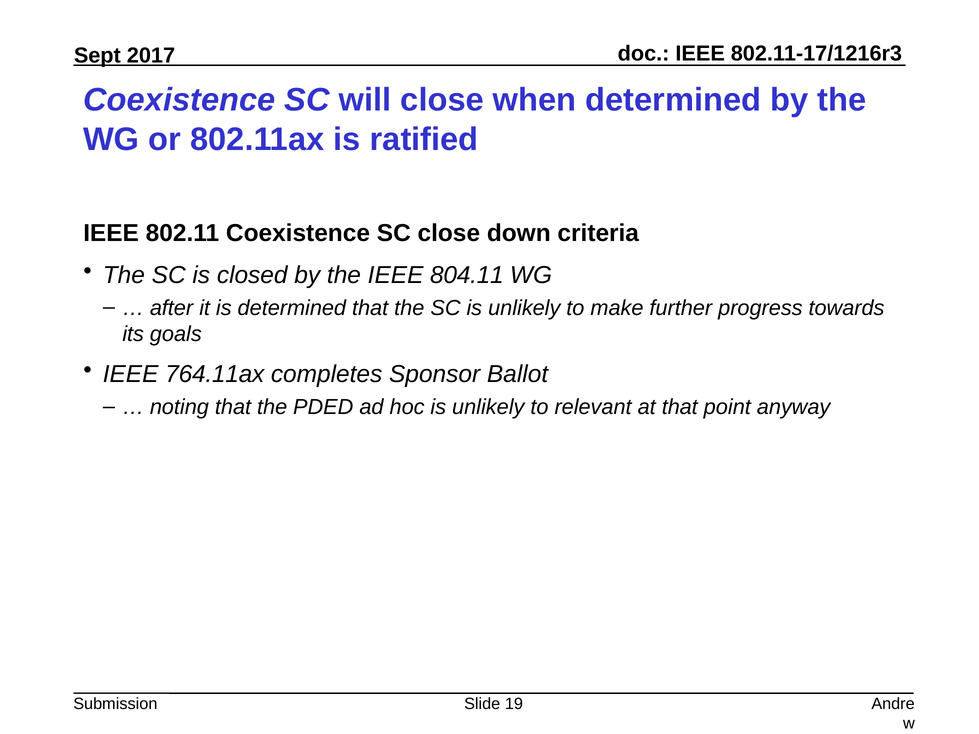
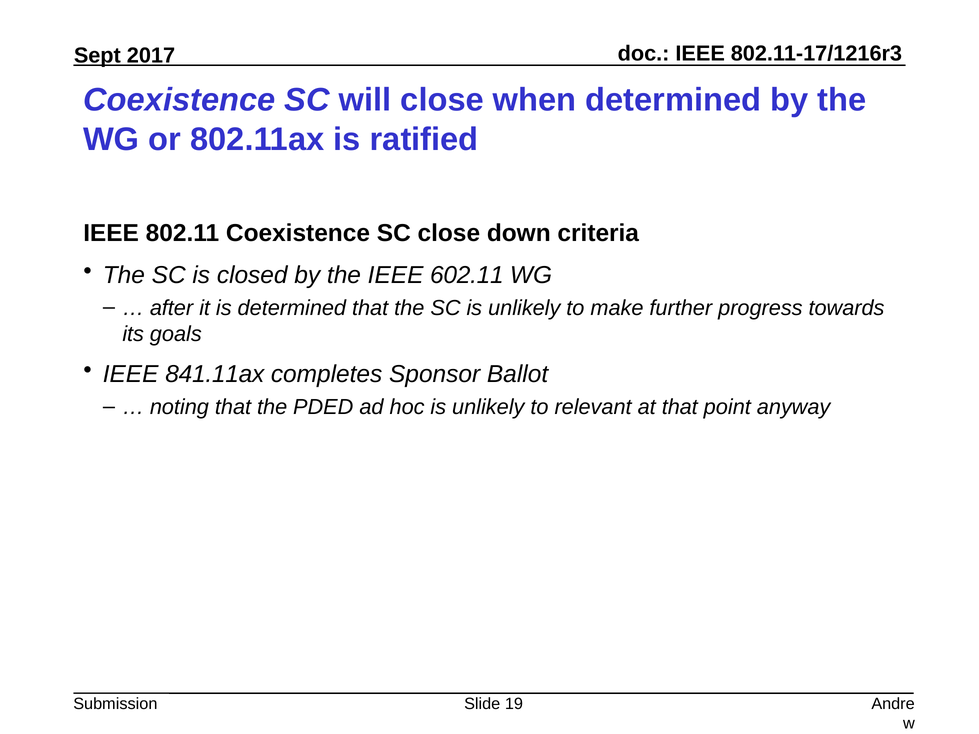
804.11: 804.11 -> 602.11 (467, 275)
764.11ax: 764.11ax -> 841.11ax (215, 374)
